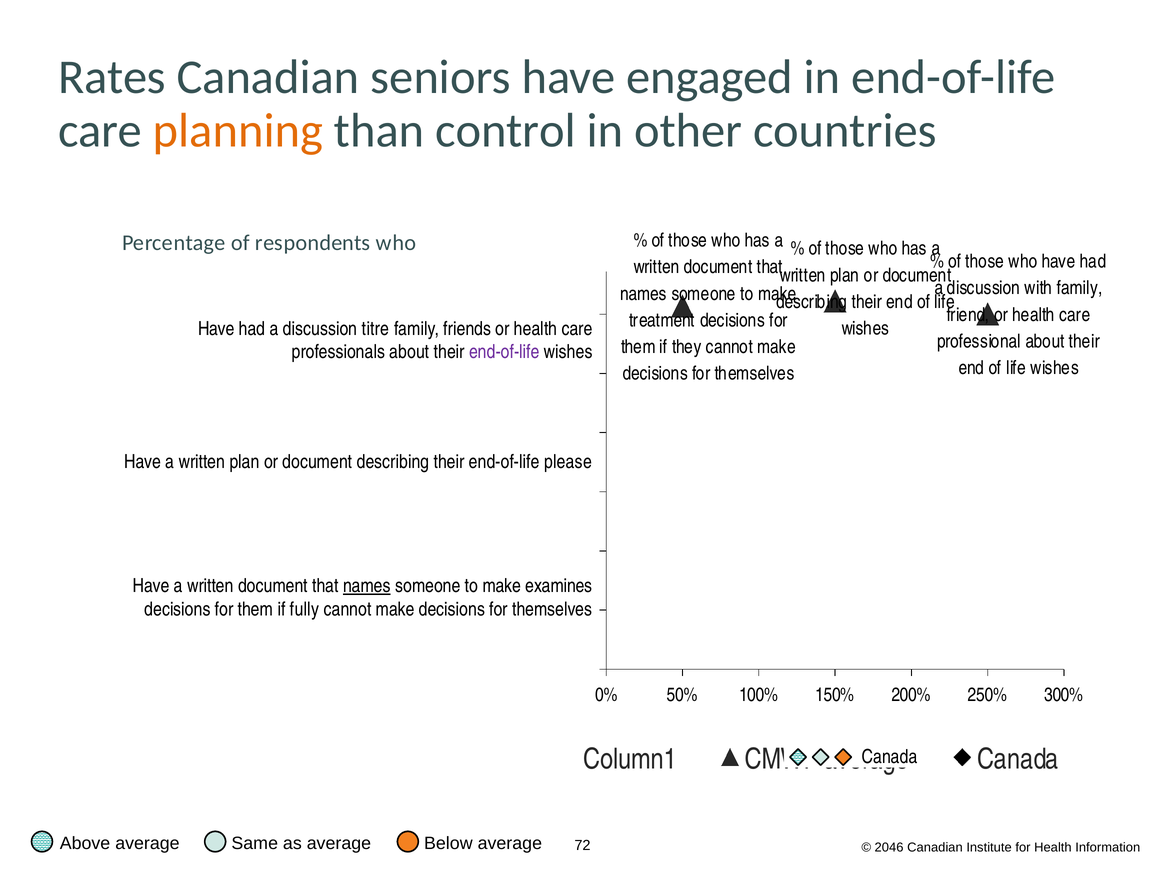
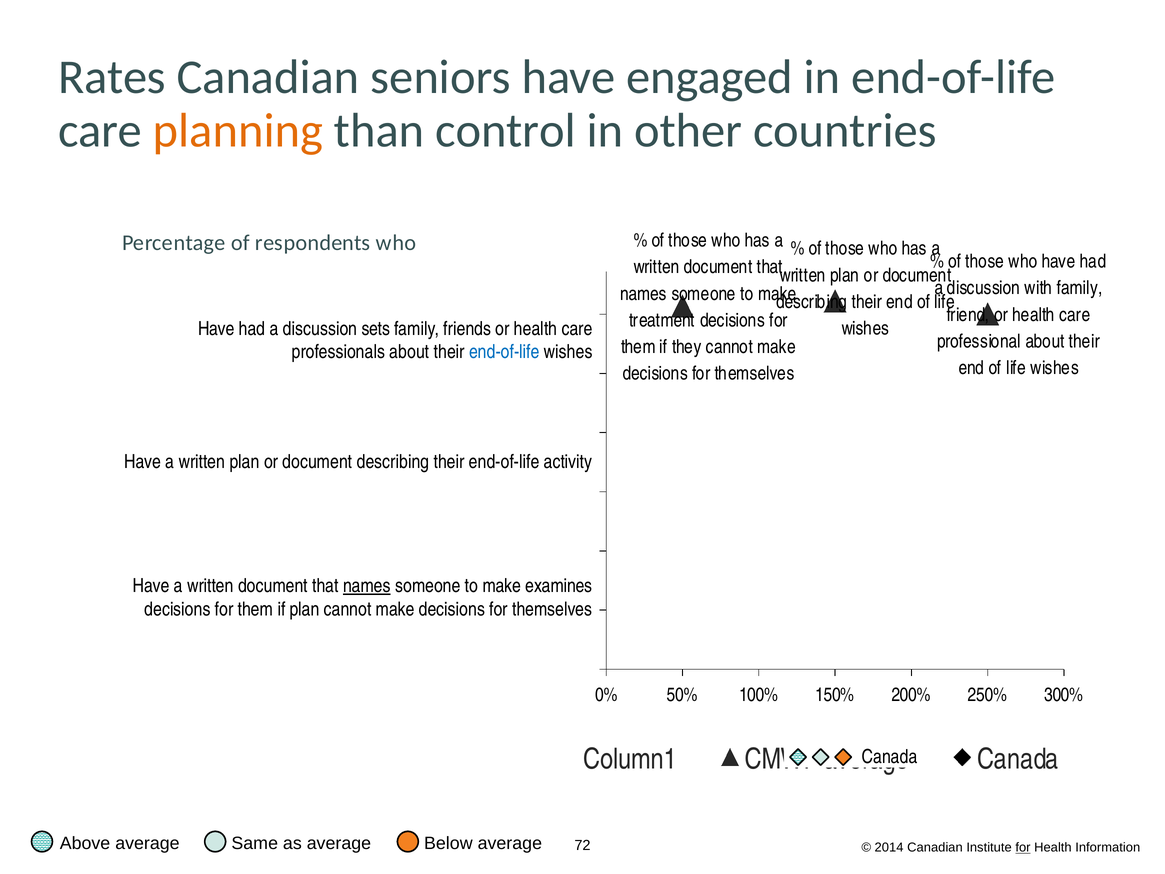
titre: titre -> sets (376, 329)
end-of-life colour: purple -> blue (504, 352)
please: please -> activity (568, 462)
if fully: fully -> plan (305, 609)
2046: 2046 -> 2014 (889, 847)
for underline: none -> present (1023, 847)
